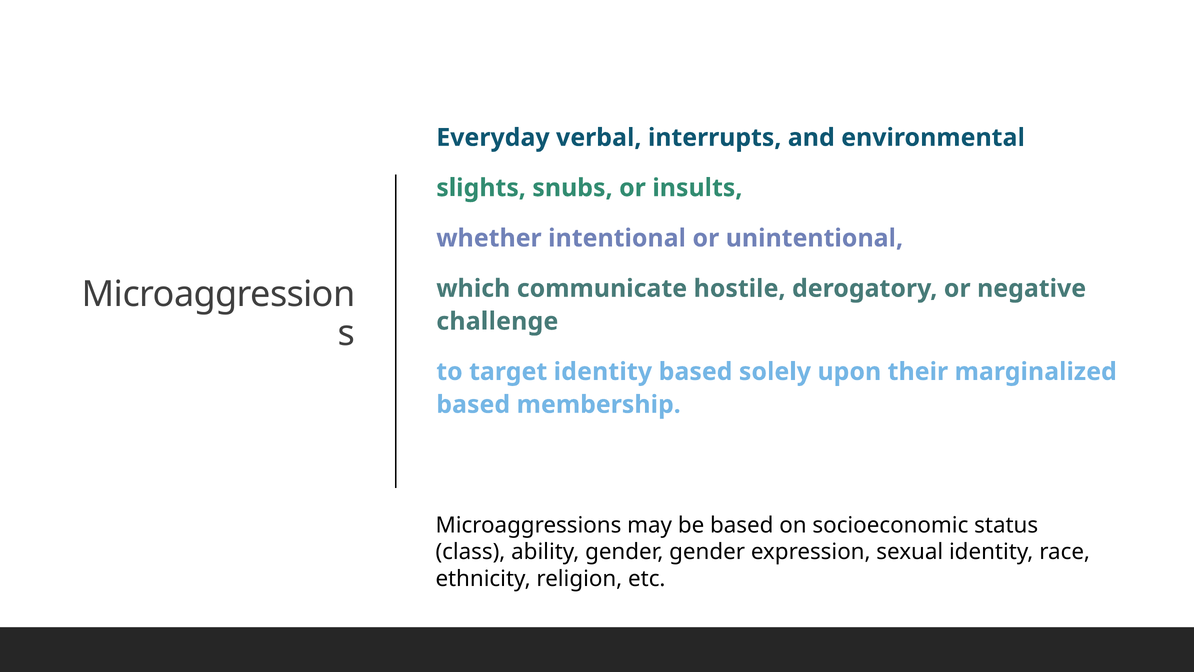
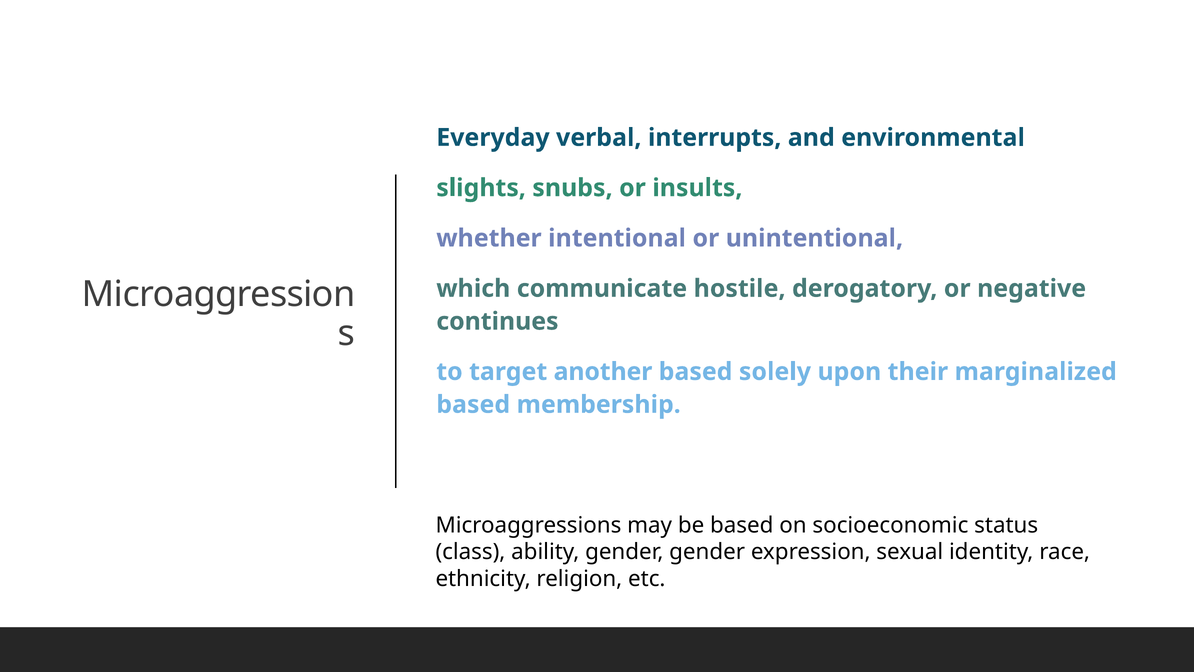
challenge: challenge -> continues (497, 321)
target identity: identity -> another (603, 372)
